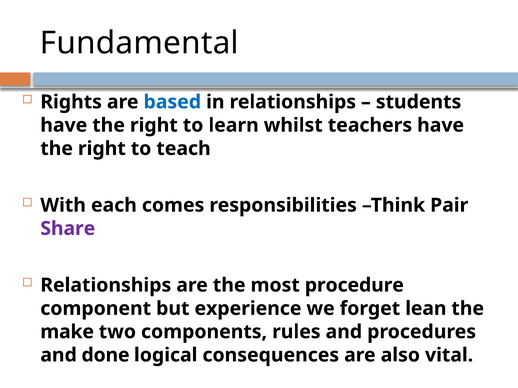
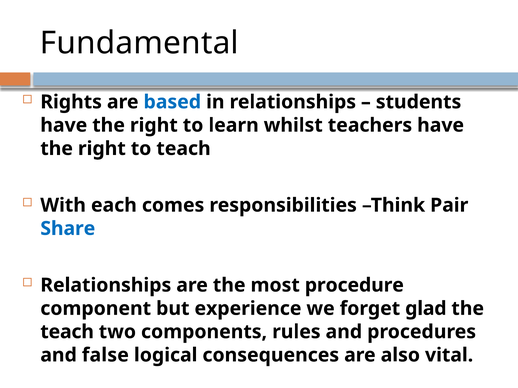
Share colour: purple -> blue (68, 229)
lean: lean -> glad (426, 309)
make: make -> teach (67, 332)
done: done -> false (105, 356)
